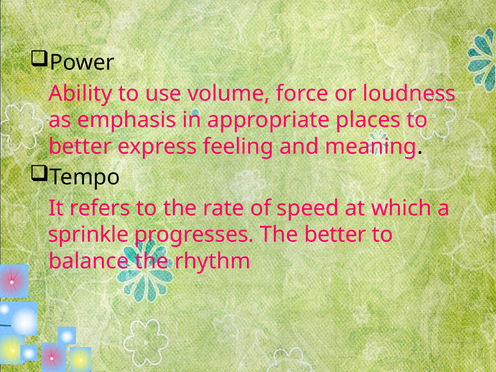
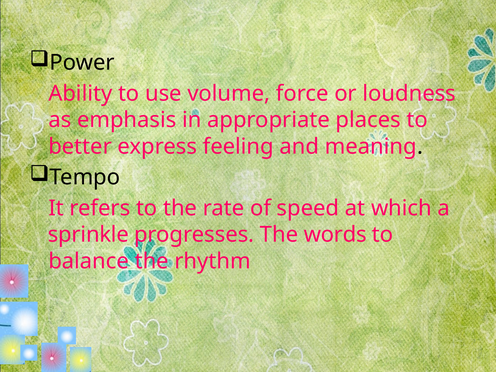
The better: better -> words (335, 235)
